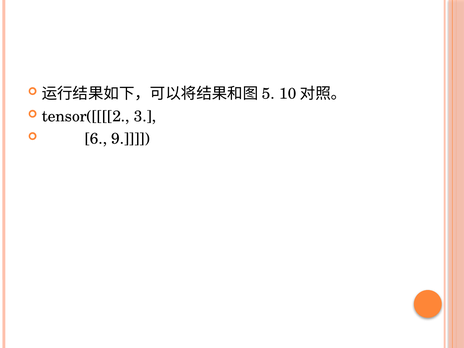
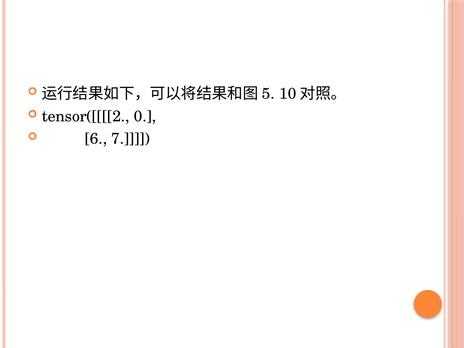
3: 3 -> 0 (145, 116)
9: 9 -> 7 (131, 139)
